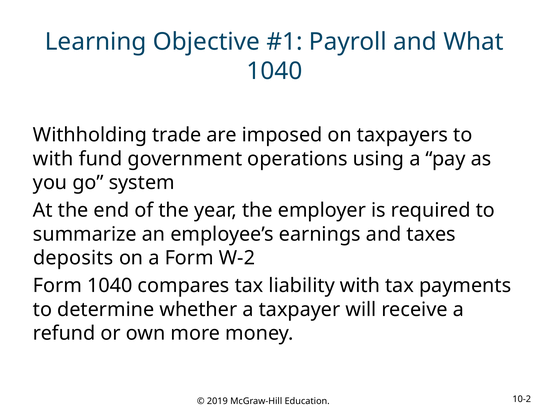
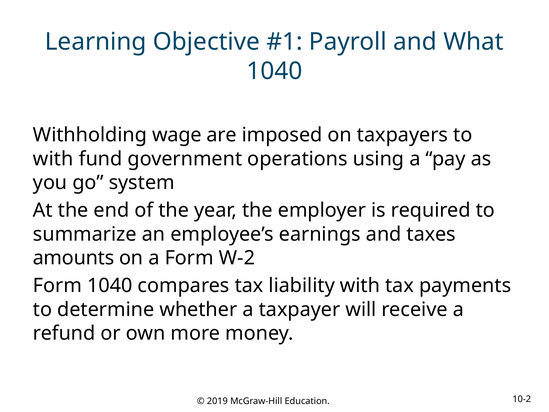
trade: trade -> wage (177, 135)
deposits: deposits -> amounts (73, 258)
